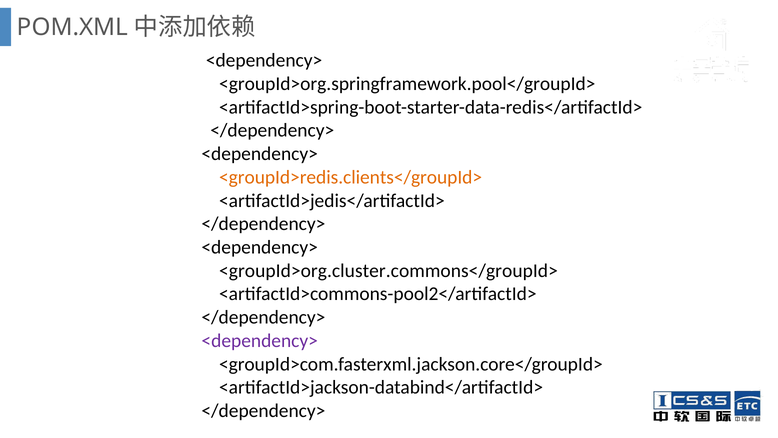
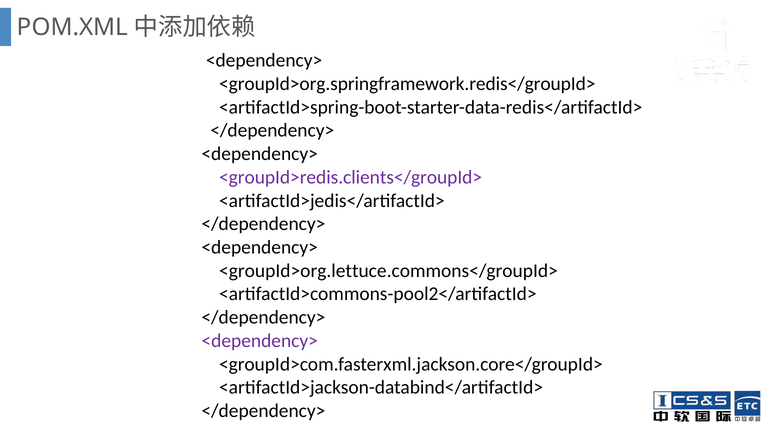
<groupId>org.springframework.pool</groupId>: <groupId>org.springframework.pool</groupId> -> <groupId>org.springframework.redis</groupId> (407, 84)
<groupId>redis.clients</groupId> colour: orange -> purple (351, 177)
<groupId>org.cluster.commons</groupId>: <groupId>org.cluster.commons</groupId> -> <groupId>org.lettuce.commons</groupId> (388, 270)
